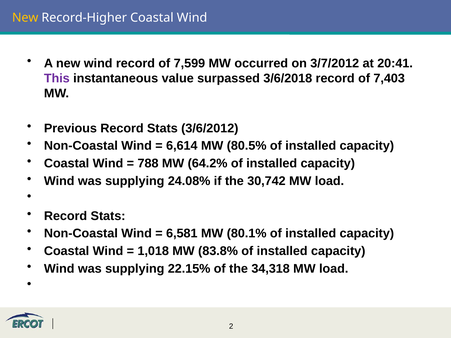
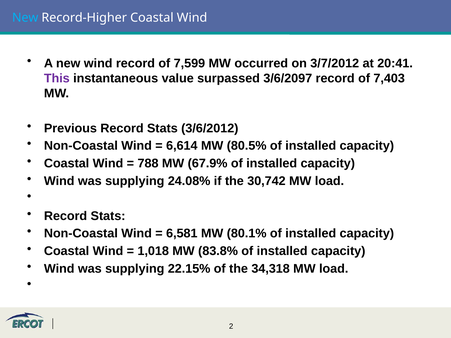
New colour: yellow -> light blue (25, 18)
3/6/2018: 3/6/2018 -> 3/6/2097 (288, 78)
64.2%: 64.2% -> 67.9% (208, 164)
